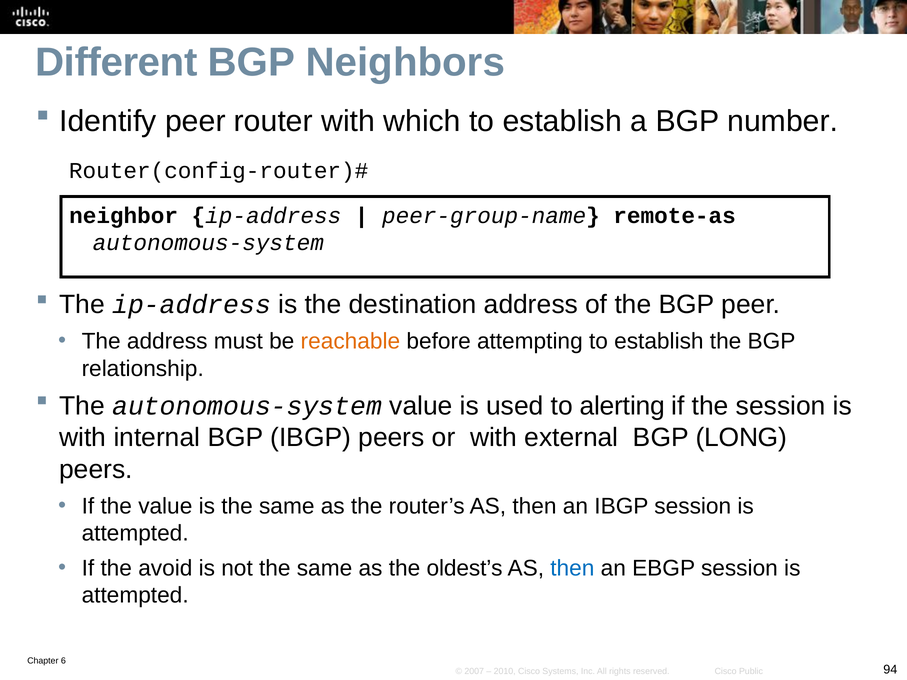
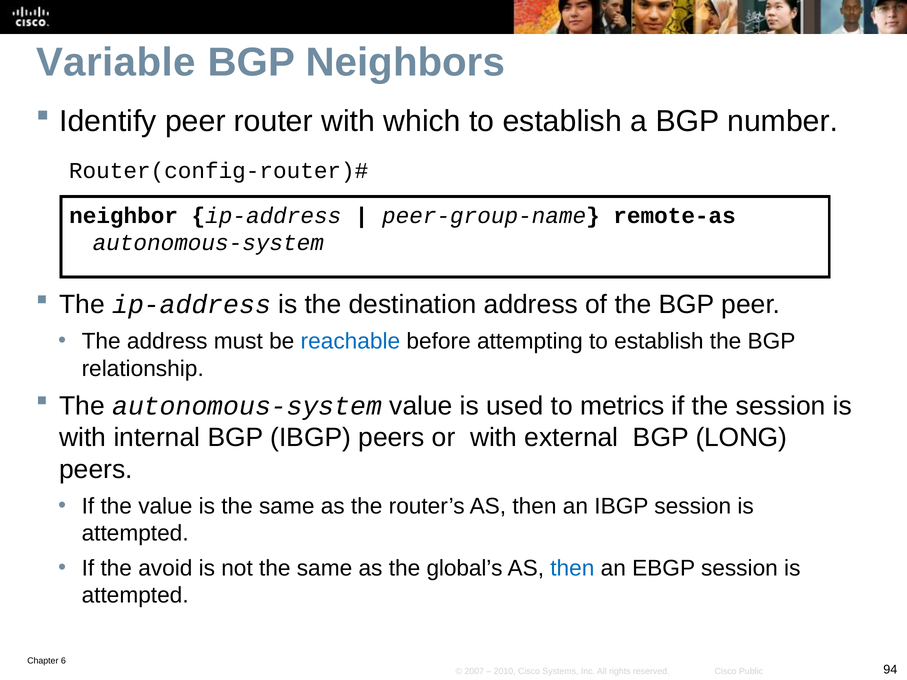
Different: Different -> Variable (116, 62)
reachable colour: orange -> blue (350, 341)
alerting: alerting -> metrics (622, 406)
oldest’s: oldest’s -> global’s (465, 568)
